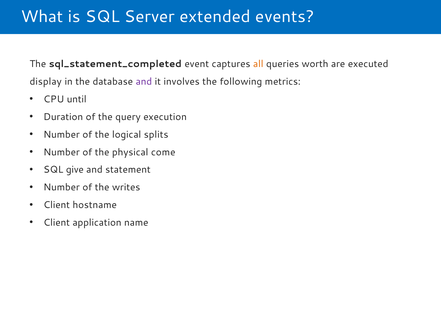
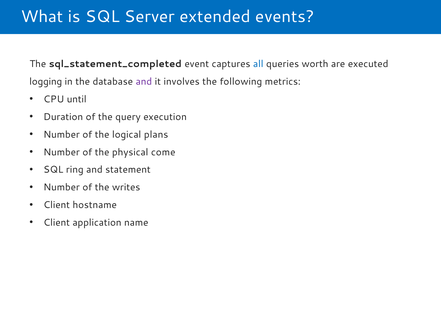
all colour: orange -> blue (258, 64)
display: display -> logging (46, 81)
splits: splits -> plans (156, 134)
give: give -> ring (75, 170)
